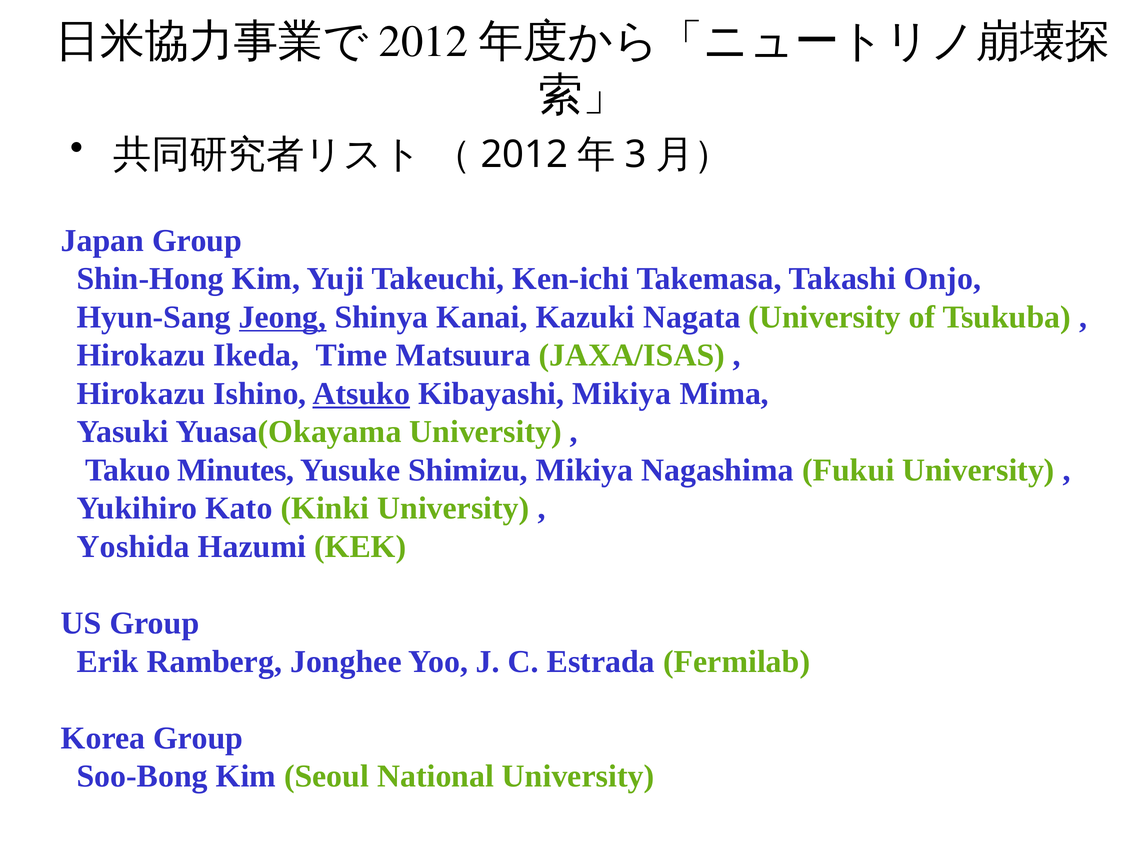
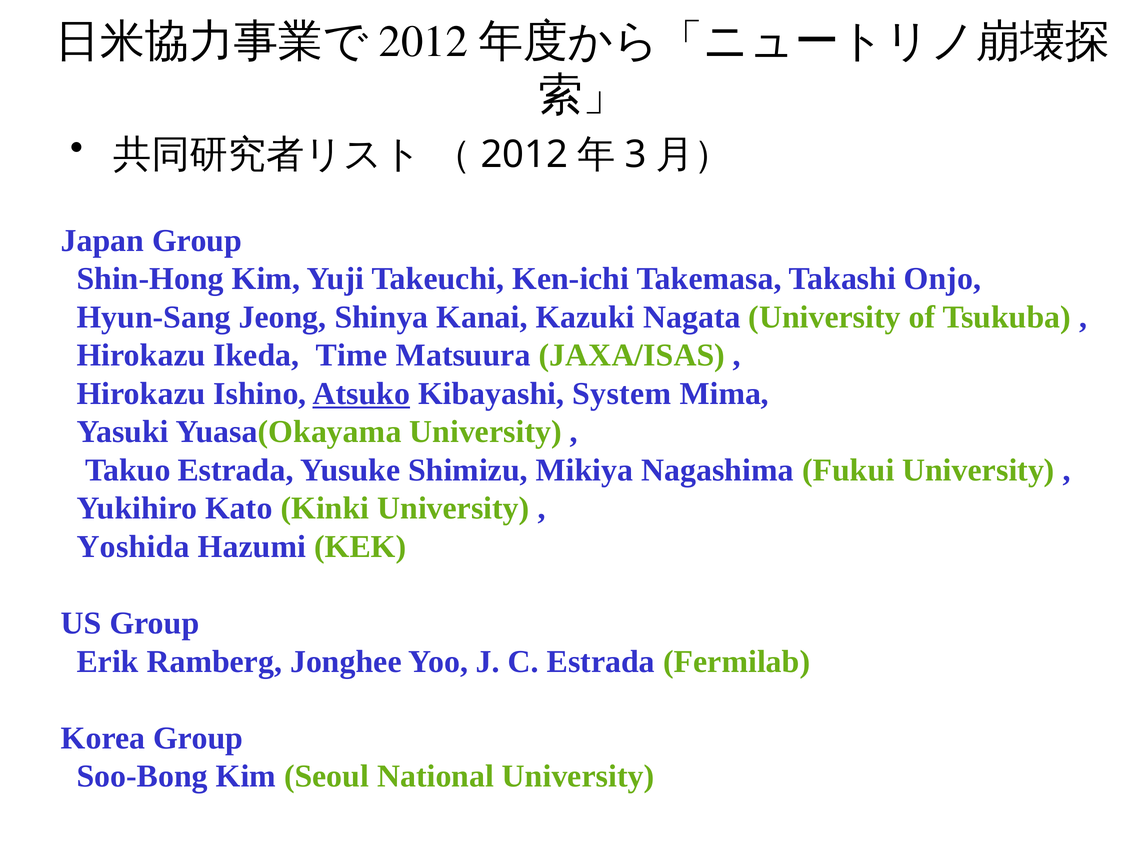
Jeong underline: present -> none (283, 317)
Kibayashi Mikiya: Mikiya -> System (622, 393)
Takuo Minutes: Minutes -> Estrada (236, 470)
